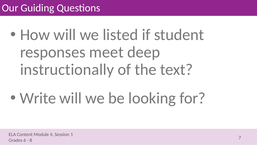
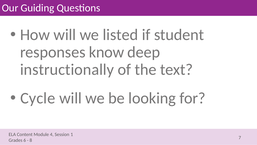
meet: meet -> know (106, 52)
Write: Write -> Cycle (38, 98)
